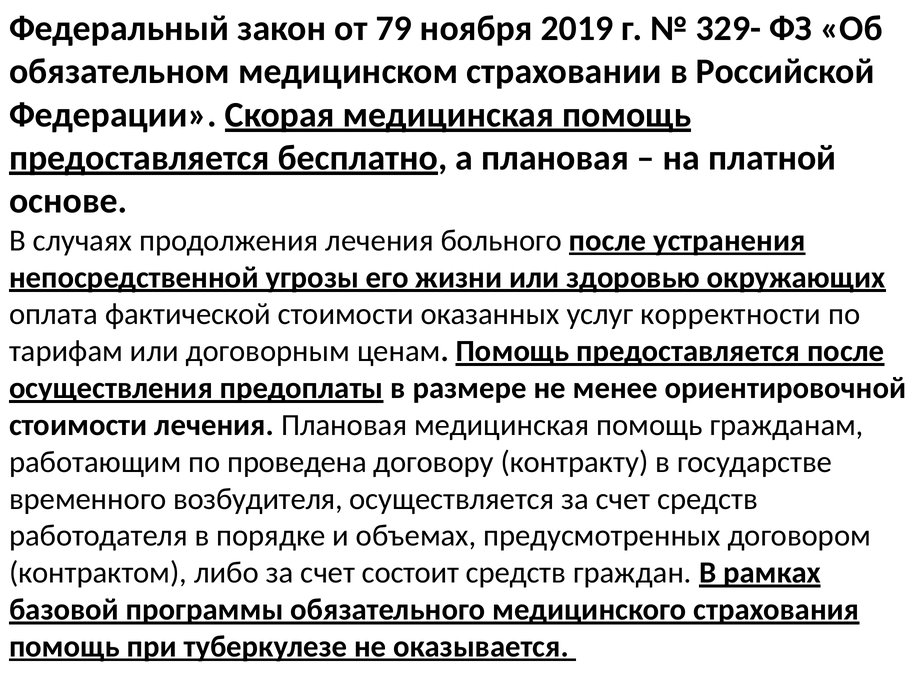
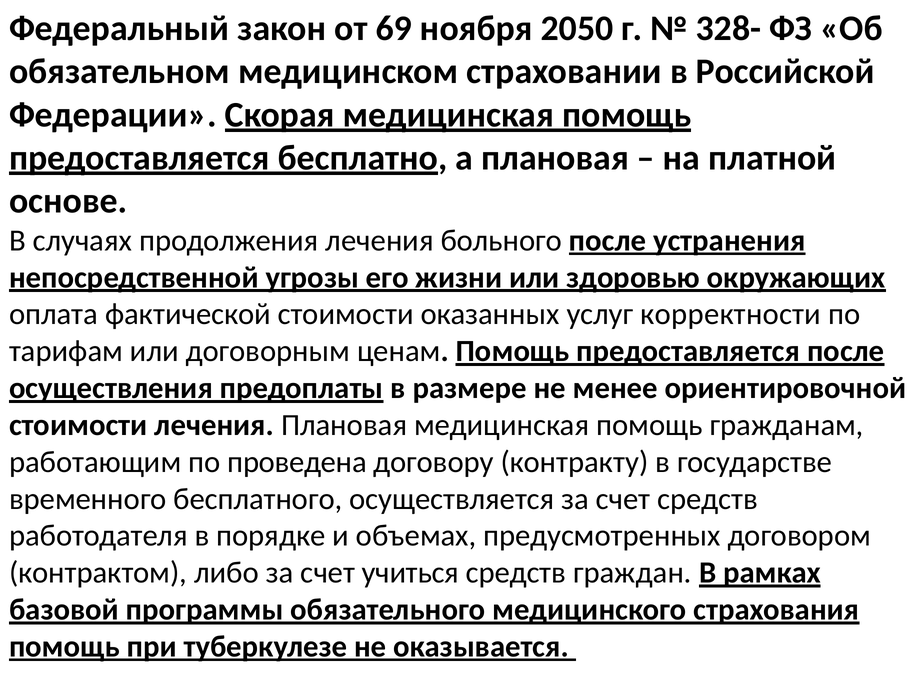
79: 79 -> 69 (394, 29)
2019: 2019 -> 2050 (577, 29)
329-: 329- -> 328- (728, 29)
возбудителя: возбудителя -> бесплатного (258, 499)
состоит: состоит -> учиться (410, 572)
